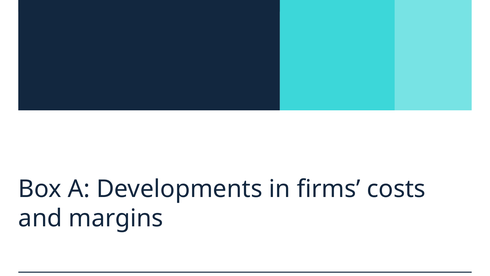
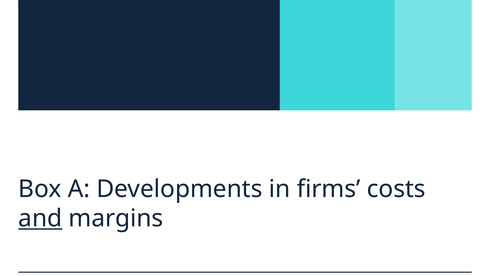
and underline: none -> present (40, 218)
